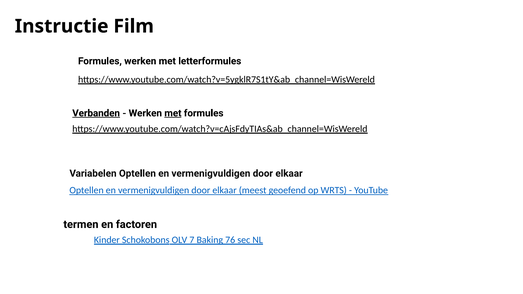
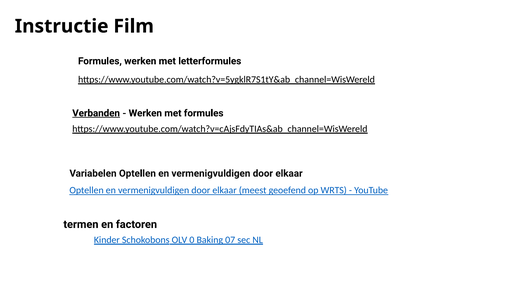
met underline: present -> none (173, 113)
7: 7 -> 0 (192, 240)
76: 76 -> 07 (230, 240)
